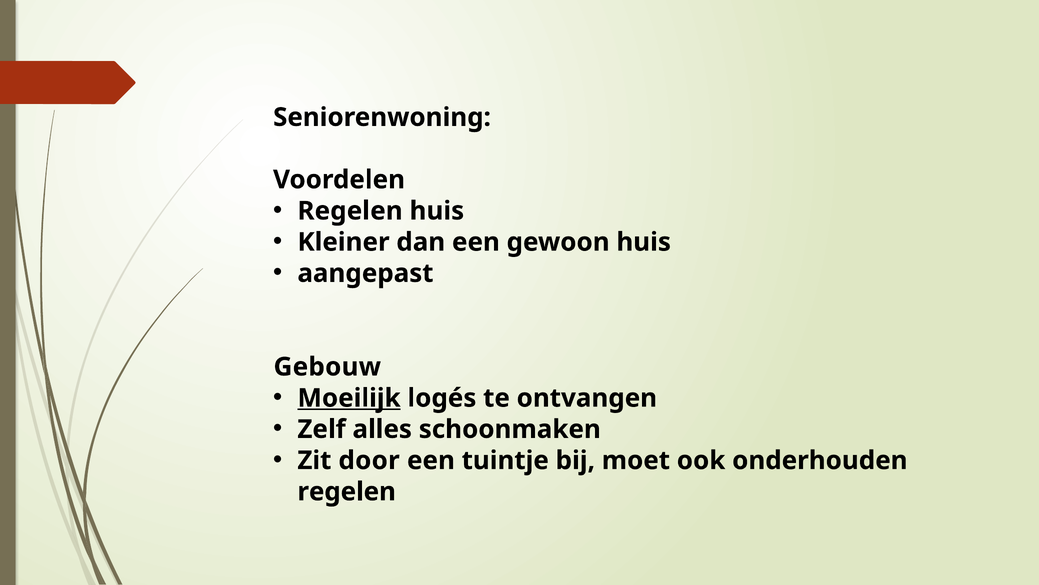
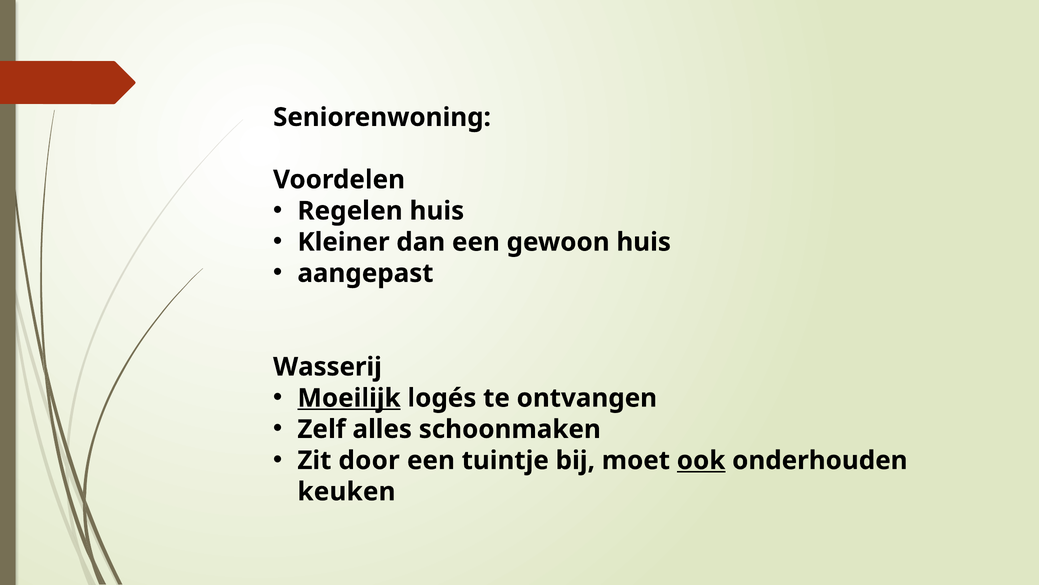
Gebouw: Gebouw -> Wasserij (327, 367)
ook underline: none -> present (701, 460)
regelen: regelen -> keuken (346, 491)
